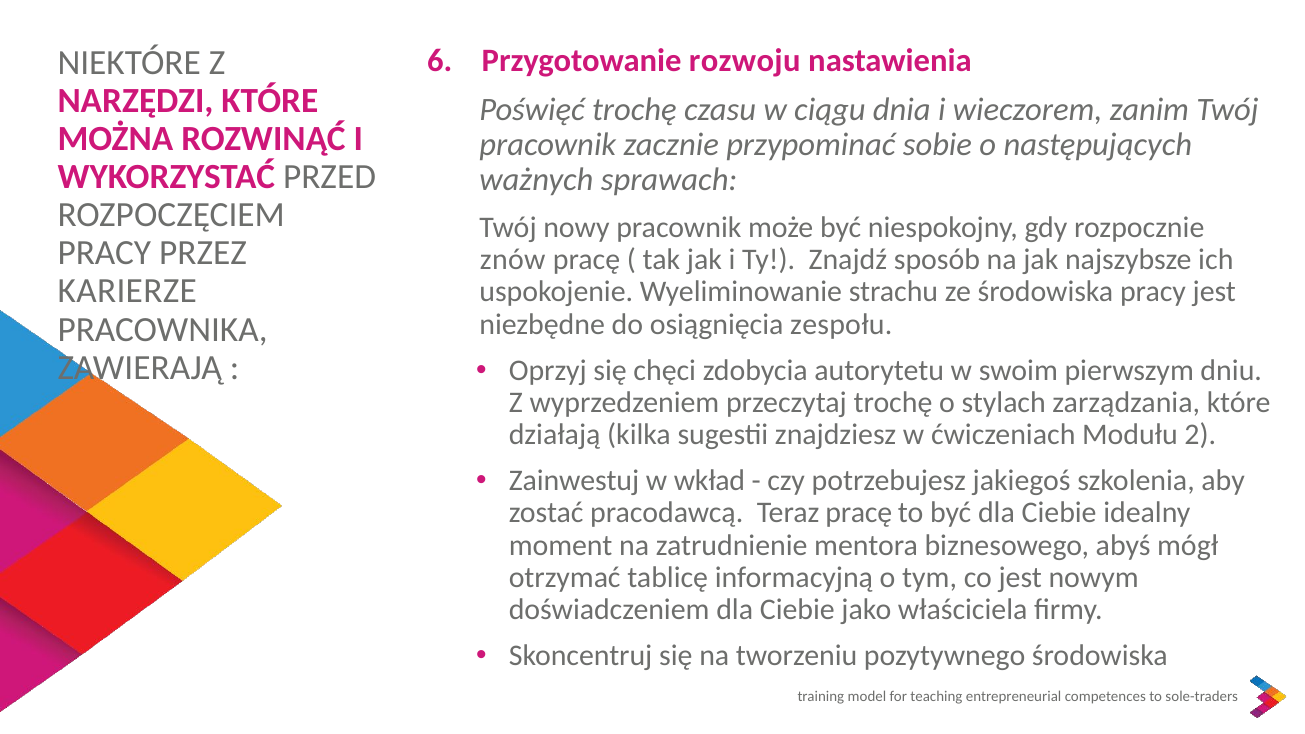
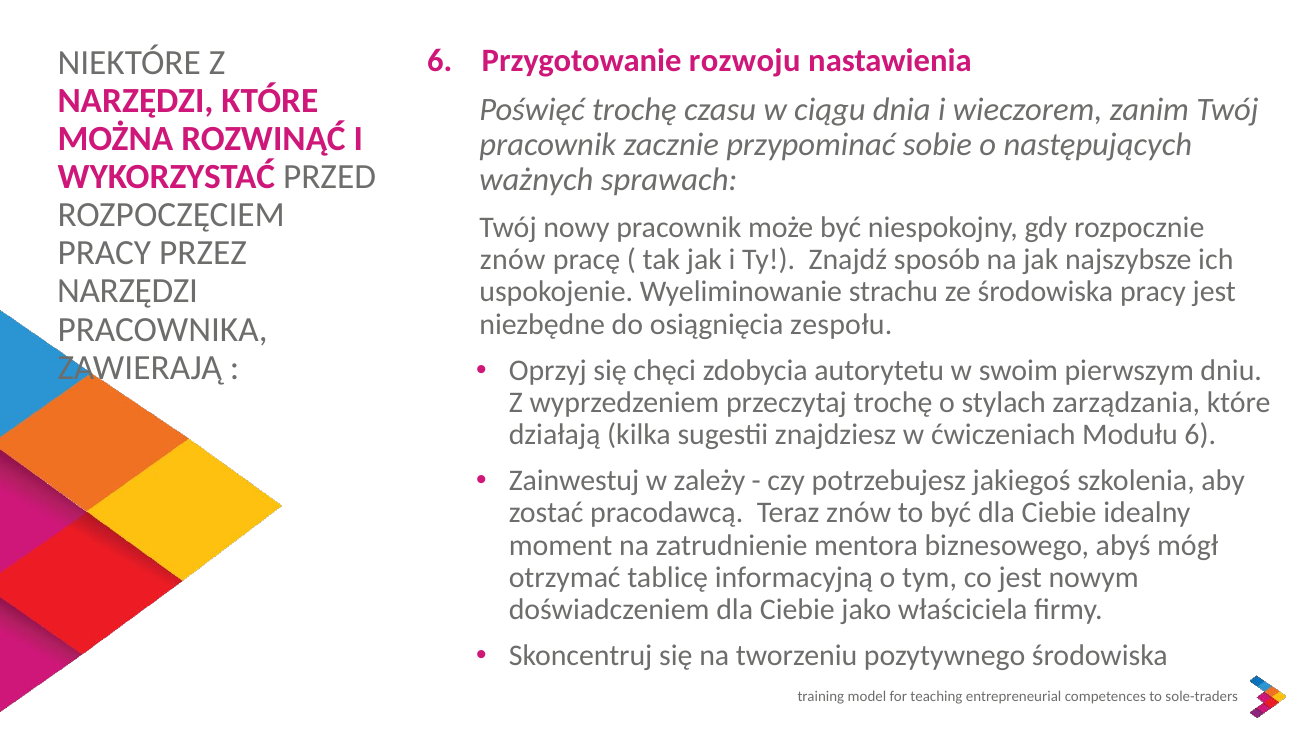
KARIERZE: KARIERZE -> NARZĘDZI (128, 291)
Modułu 2: 2 -> 6 (1200, 435)
wkład: wkład -> zależy (710, 481)
Teraz pracę: pracę -> znów (859, 513)
